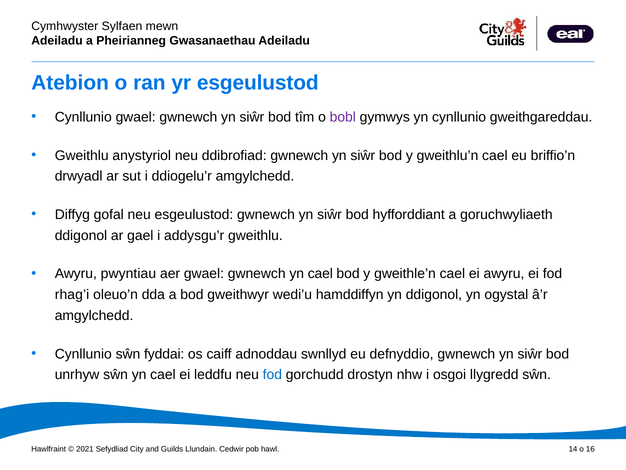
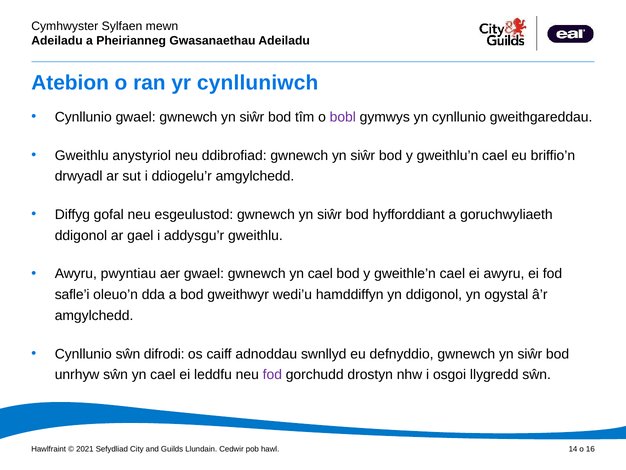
yr esgeulustod: esgeulustod -> cynlluniwch (258, 83)
rhag’i: rhag’i -> safle’i (72, 294)
fyddai: fyddai -> difrodi (164, 354)
fod colour: blue -> purple (272, 374)
